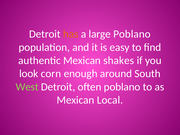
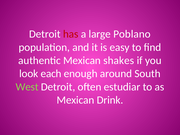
has colour: orange -> red (71, 34)
corn: corn -> each (51, 74)
often poblano: poblano -> estudiar (122, 87)
Local: Local -> Drink (110, 100)
